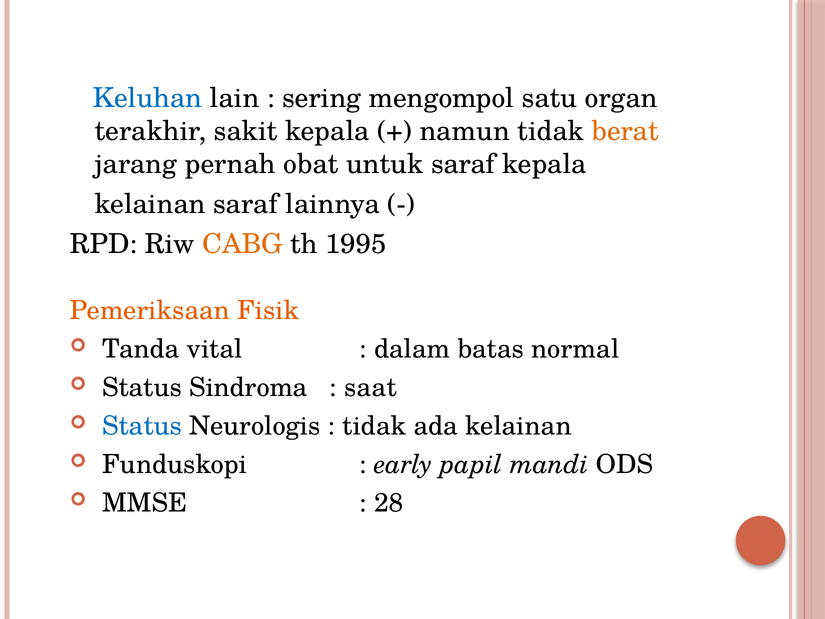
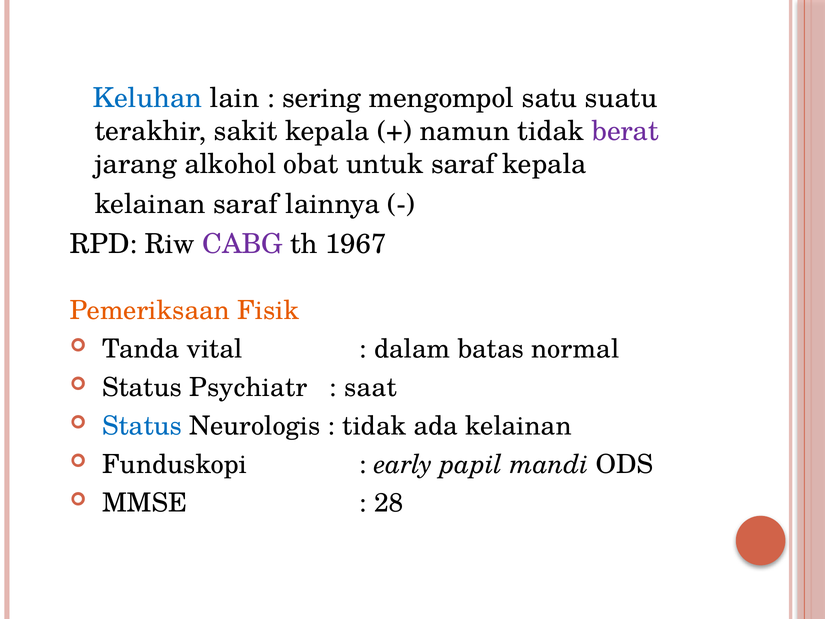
organ: organ -> suatu (621, 98)
berat colour: orange -> purple (625, 131)
pernah: pernah -> alkohol (230, 164)
CABG colour: orange -> purple (243, 244)
1995: 1995 -> 1967 (356, 244)
Sindroma: Sindroma -> Psychiatr (248, 387)
